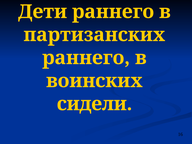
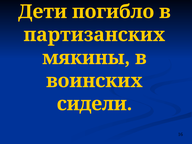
Дети раннего: раннего -> погибло (113, 12)
раннего: раннего -> мякины (86, 58)
